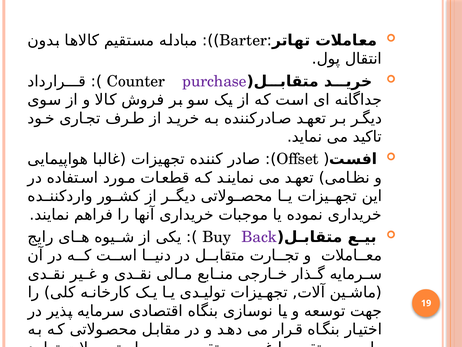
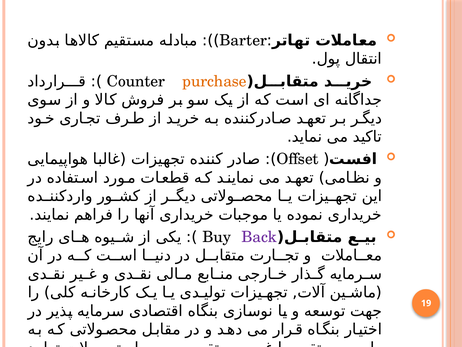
purchase colour: purple -> orange (214, 81)
